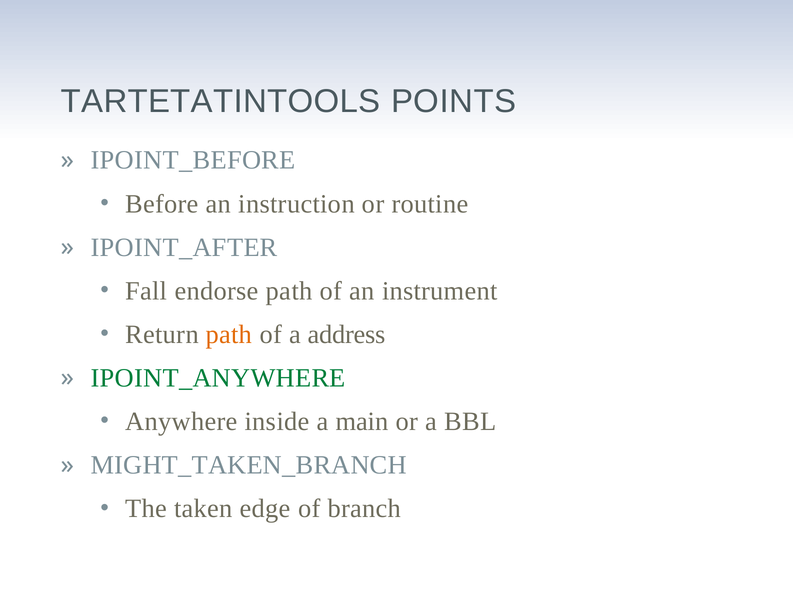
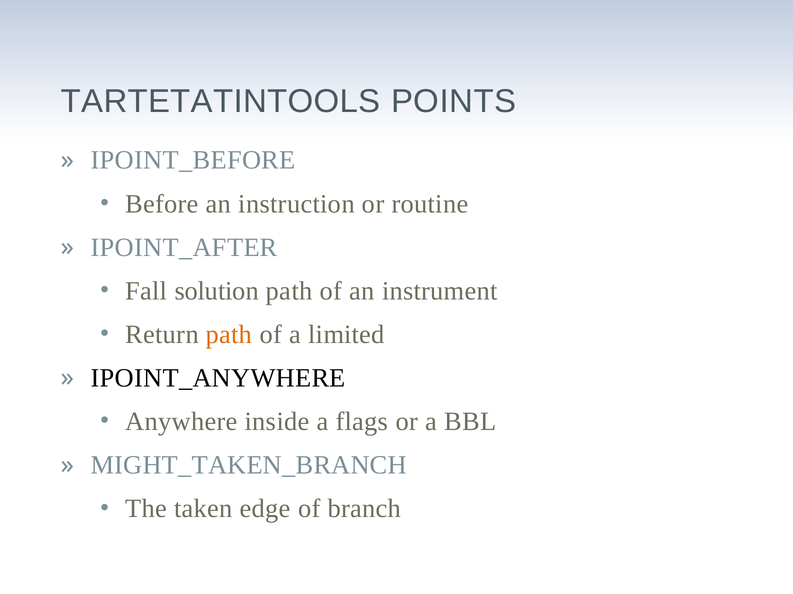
endorse: endorse -> solution (217, 291)
address: address -> limited (347, 335)
IPOINT_ANYWHERE colour: green -> black (218, 379)
main: main -> flags (362, 422)
